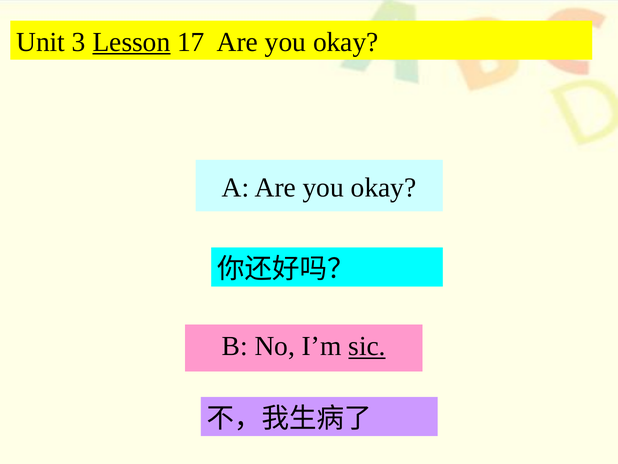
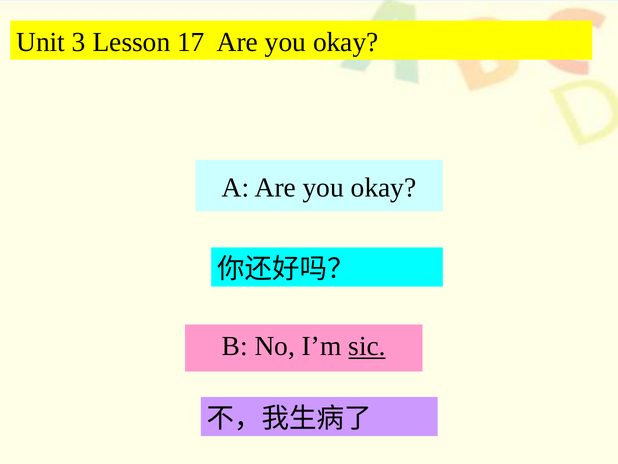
Lesson underline: present -> none (131, 42)
